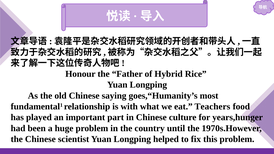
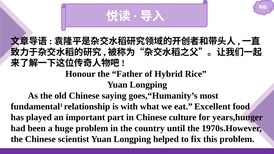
Teachers: Teachers -> Excellent (212, 107)
